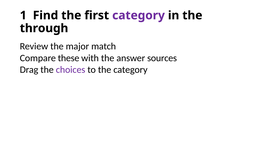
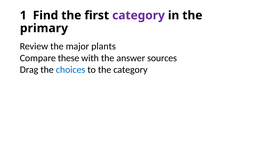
through: through -> primary (44, 28)
match: match -> plants (104, 46)
choices colour: purple -> blue (71, 70)
